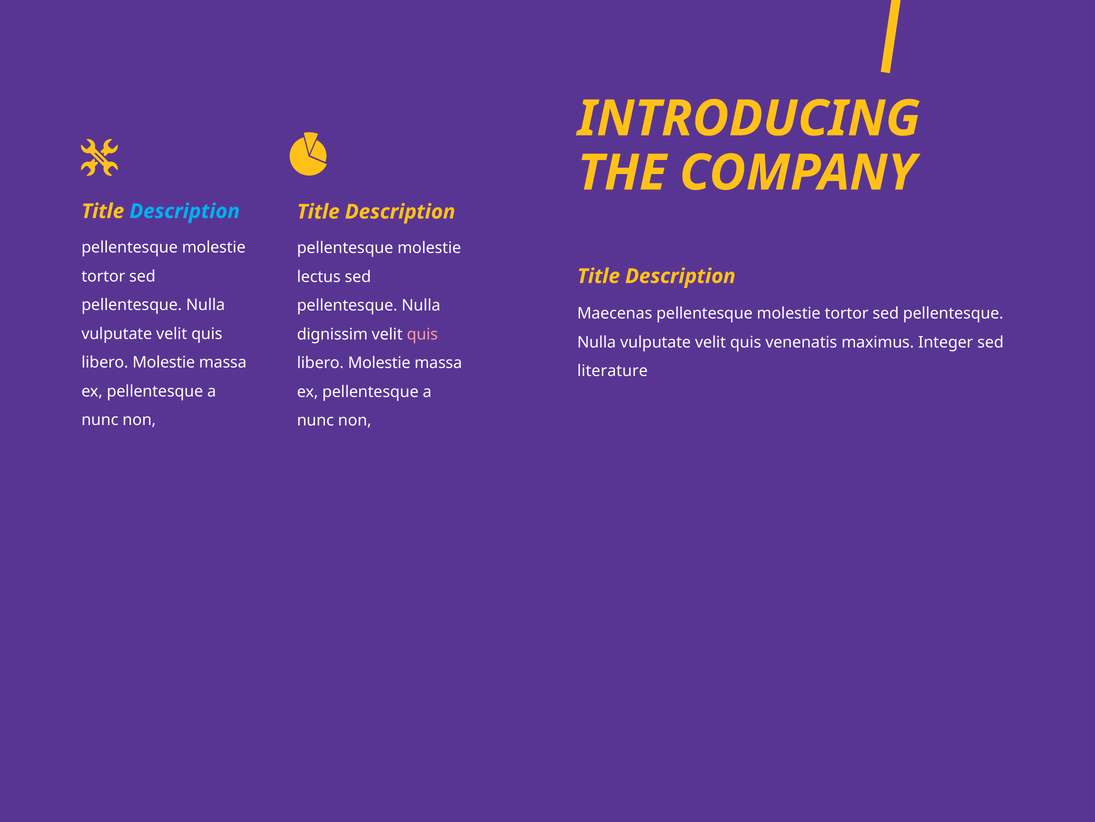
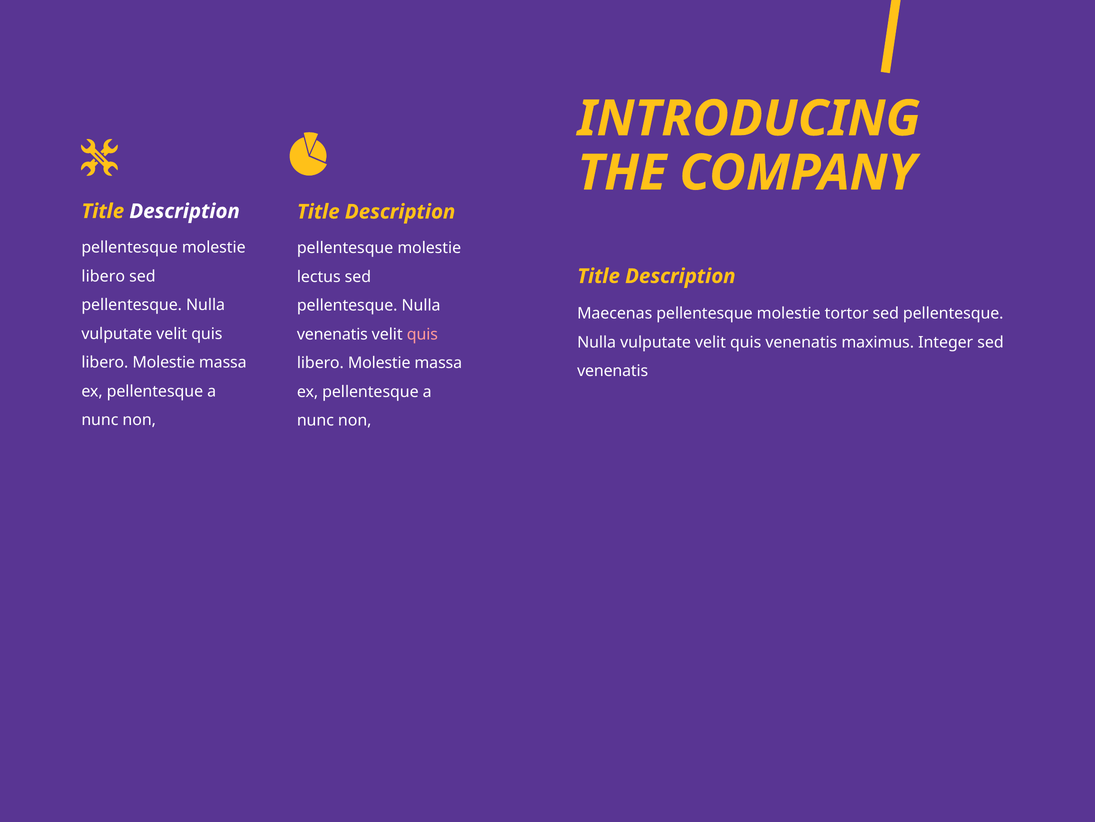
Description colour: light blue -> white (185, 211)
tortor: tortor -> libero (103, 276)
dignissim: dignissim -> venenatis (332, 334)
literature: literature -> venenatis (613, 371)
